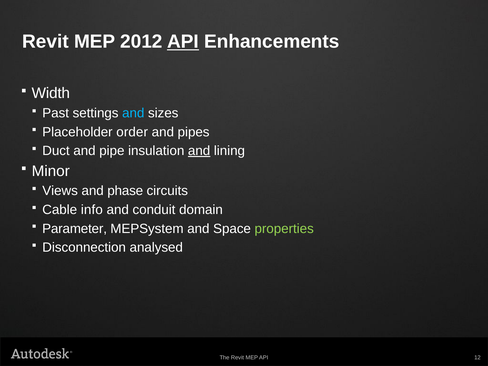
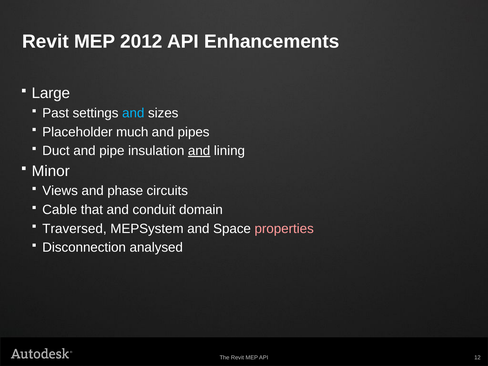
API underline: present -> none (183, 42)
Width: Width -> Large (51, 93)
order: order -> much (132, 132)
info: info -> that (92, 210)
Parameter: Parameter -> Traversed (74, 229)
properties colour: light green -> pink (284, 229)
